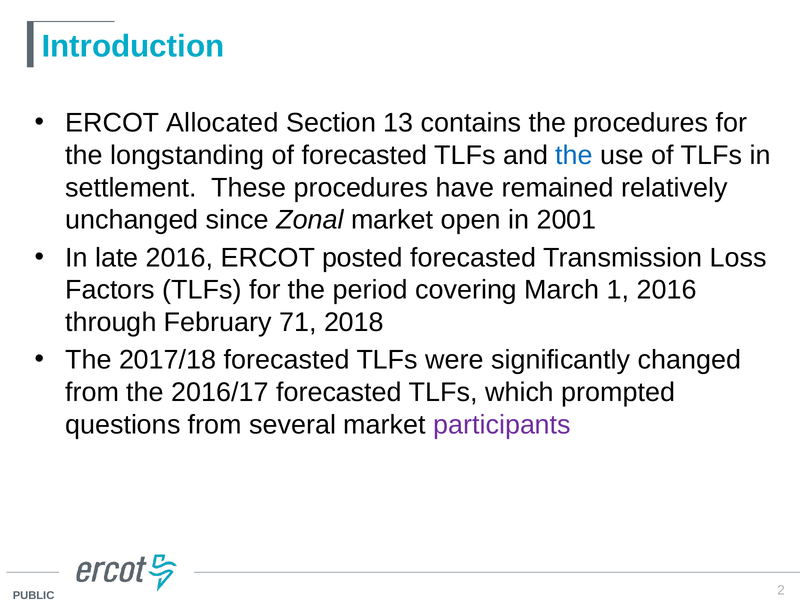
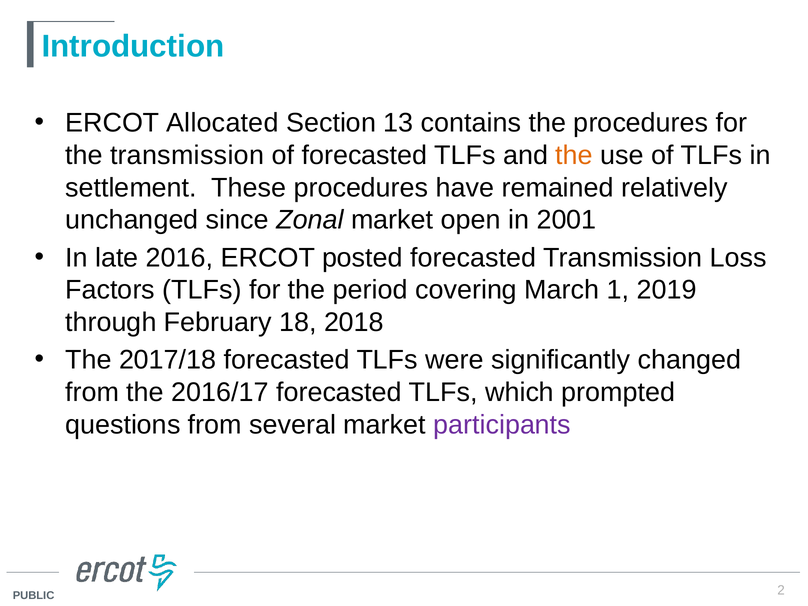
the longstanding: longstanding -> transmission (187, 155)
the colour: blue -> orange (574, 155)
1 2016: 2016 -> 2019 (667, 290)
71: 71 -> 18 (298, 322)
